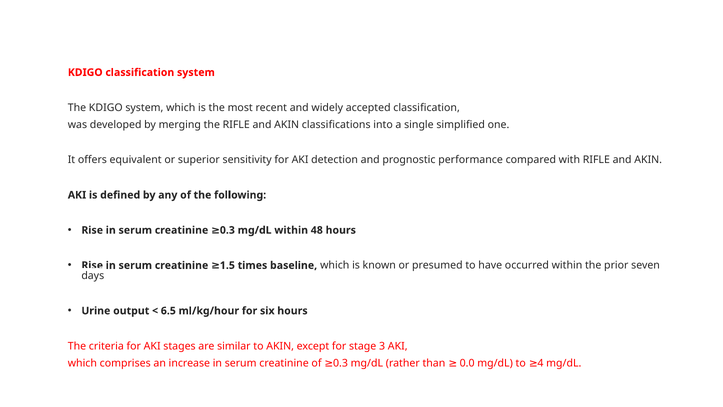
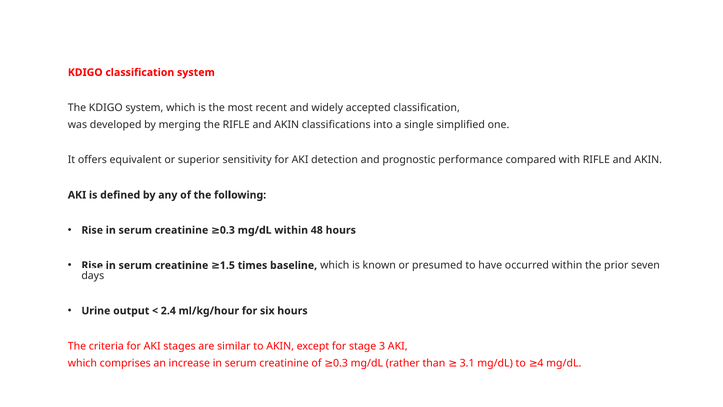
6.5: 6.5 -> 2.4 (168, 311)
0.0: 0.0 -> 3.1 (467, 363)
